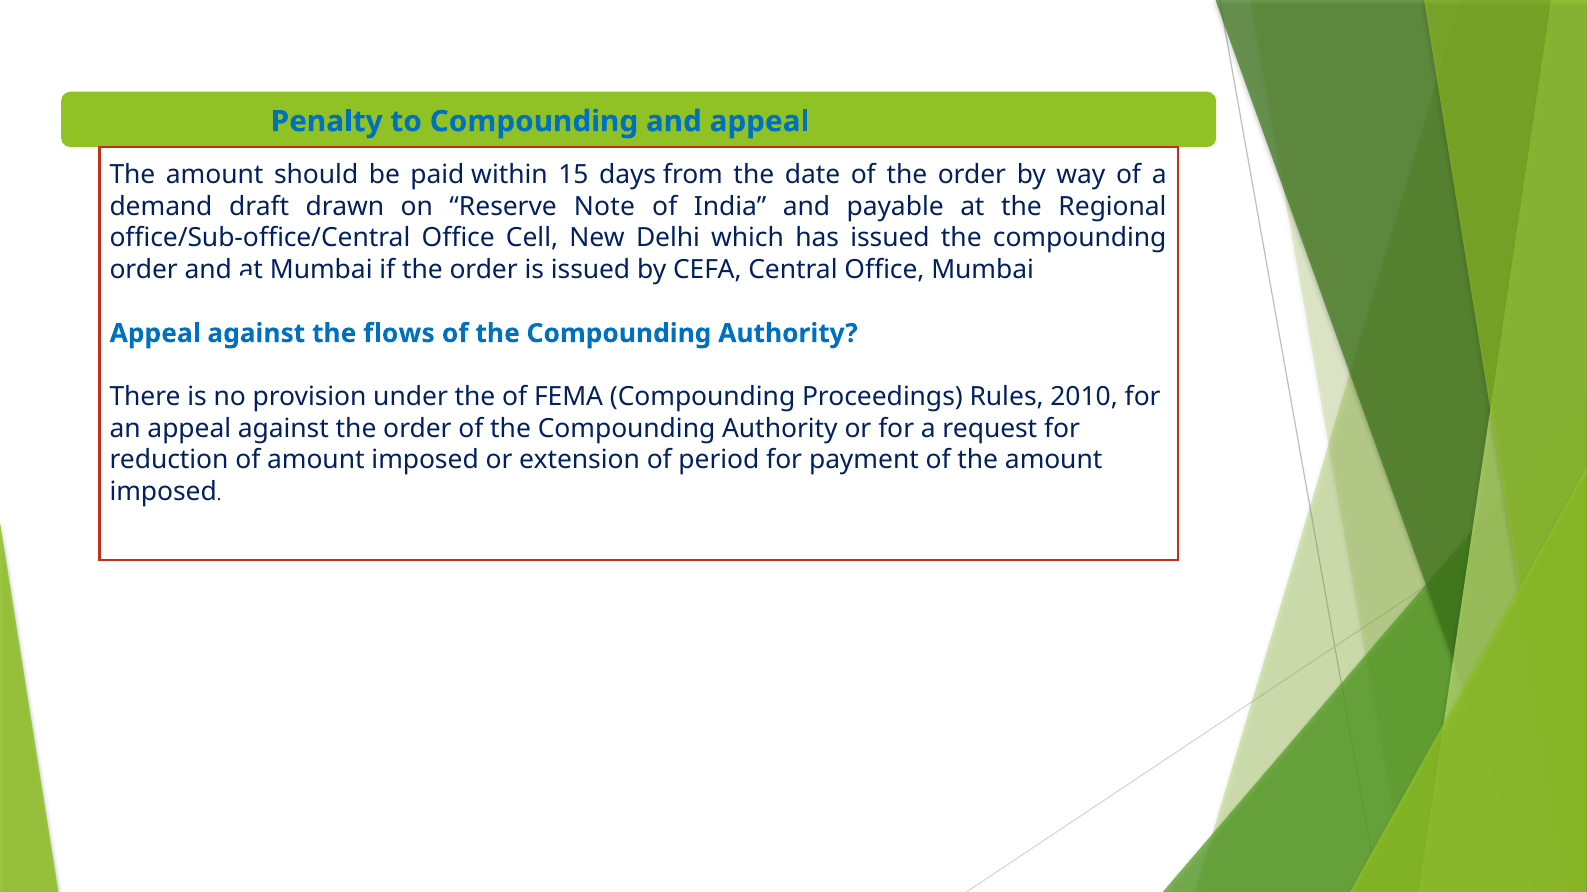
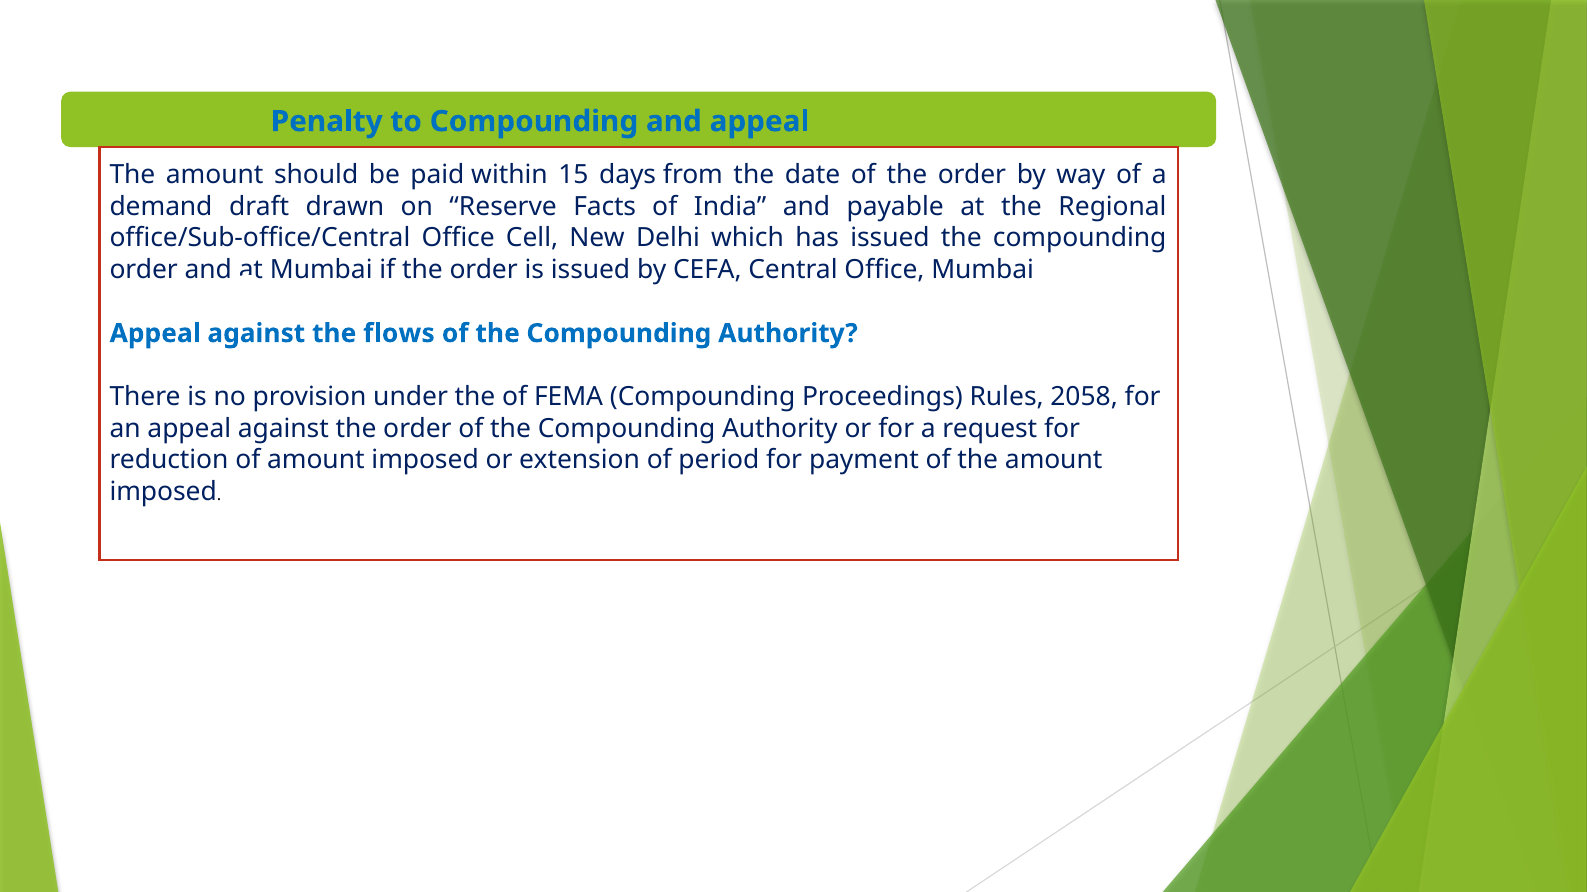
Note: Note -> Facts (605, 207)
2010: 2010 -> 2058 (1084, 397)
